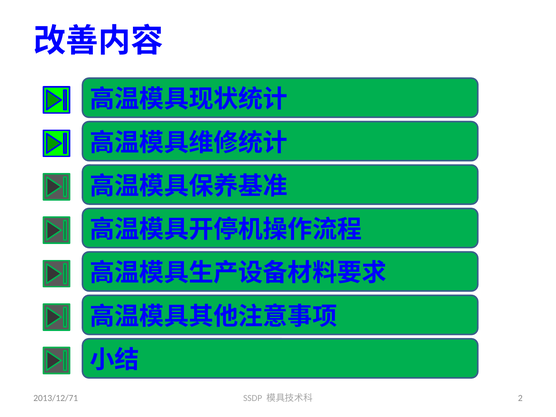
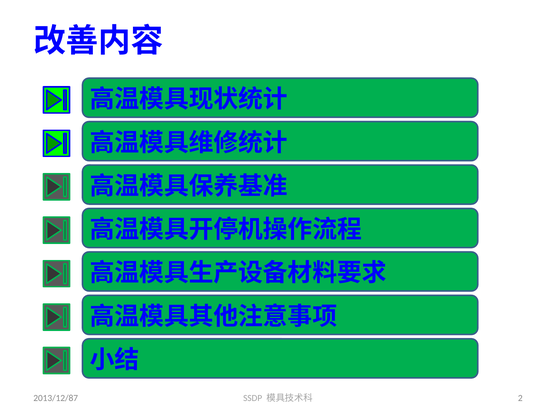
2013/12/71: 2013/12/71 -> 2013/12/87 (56, 398)
